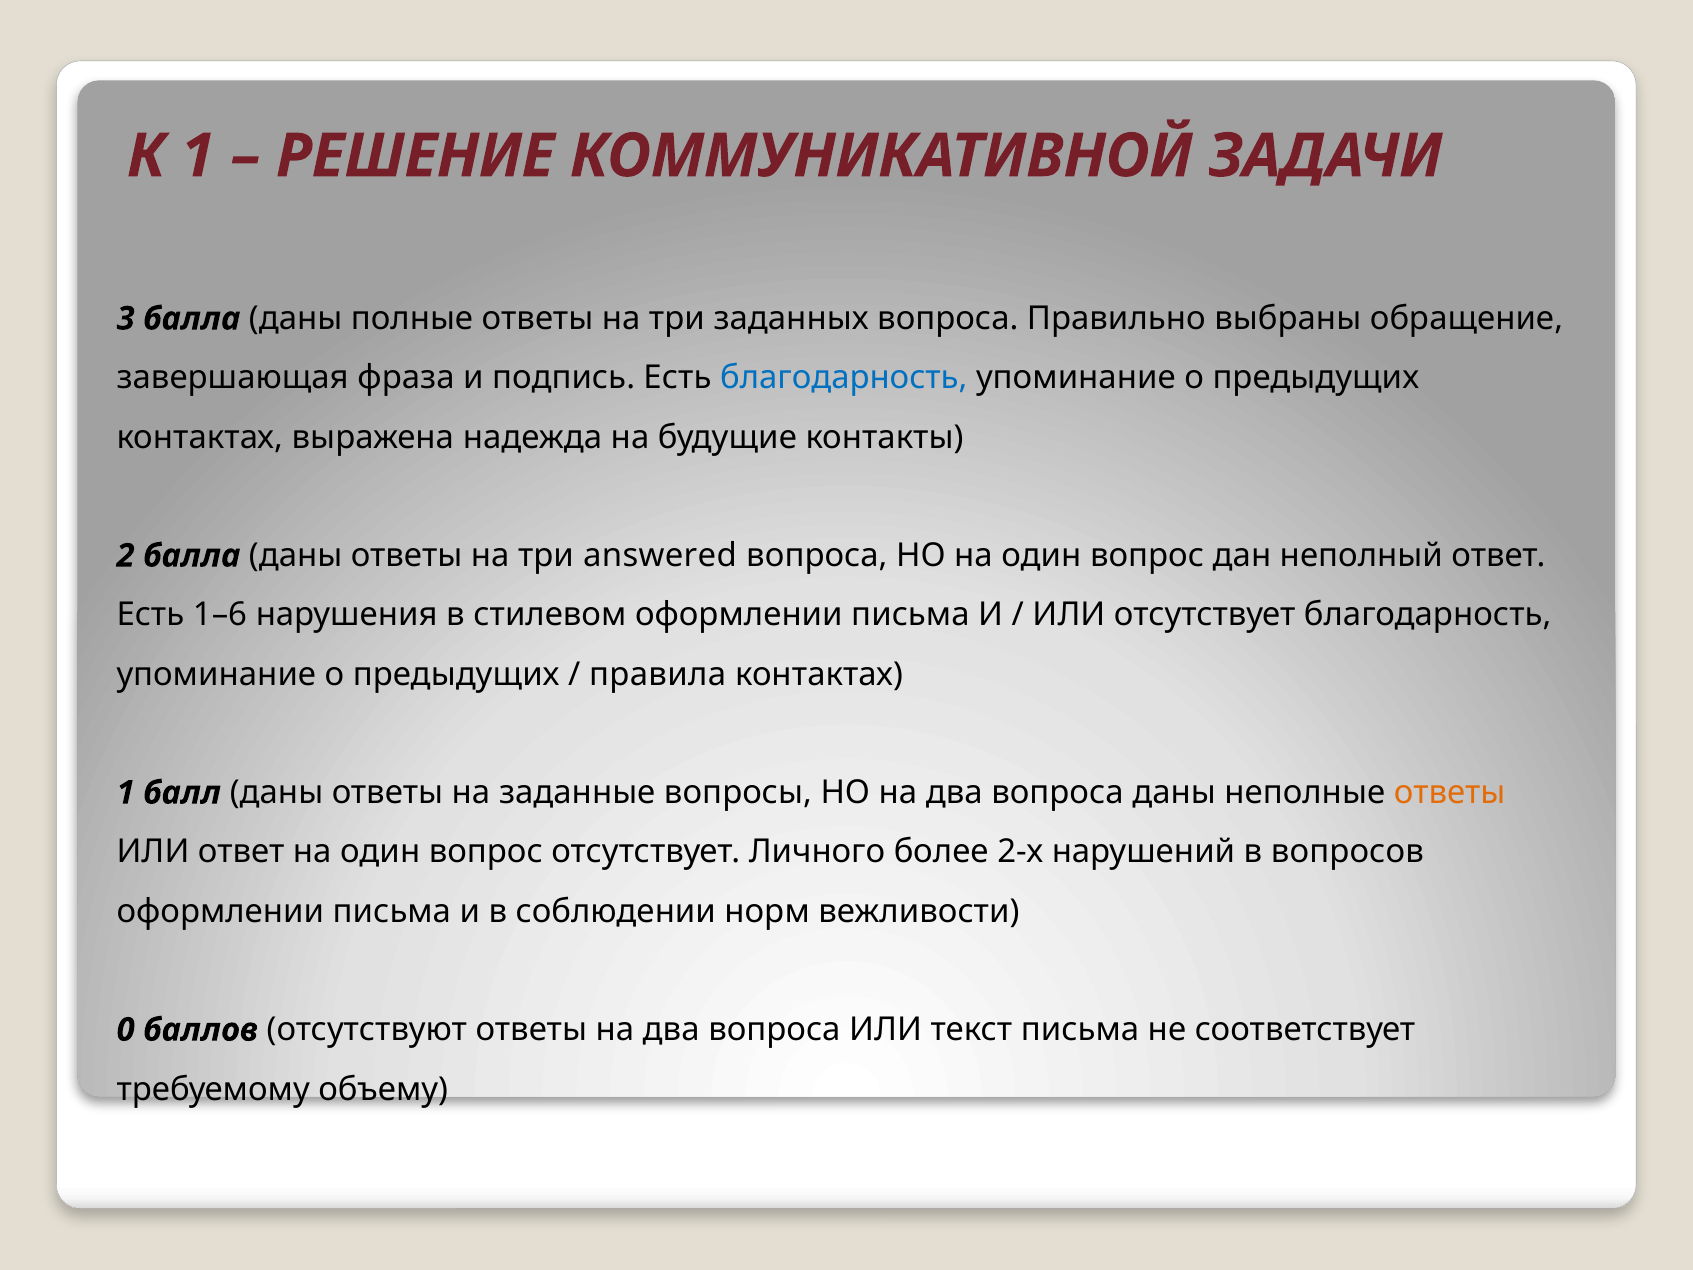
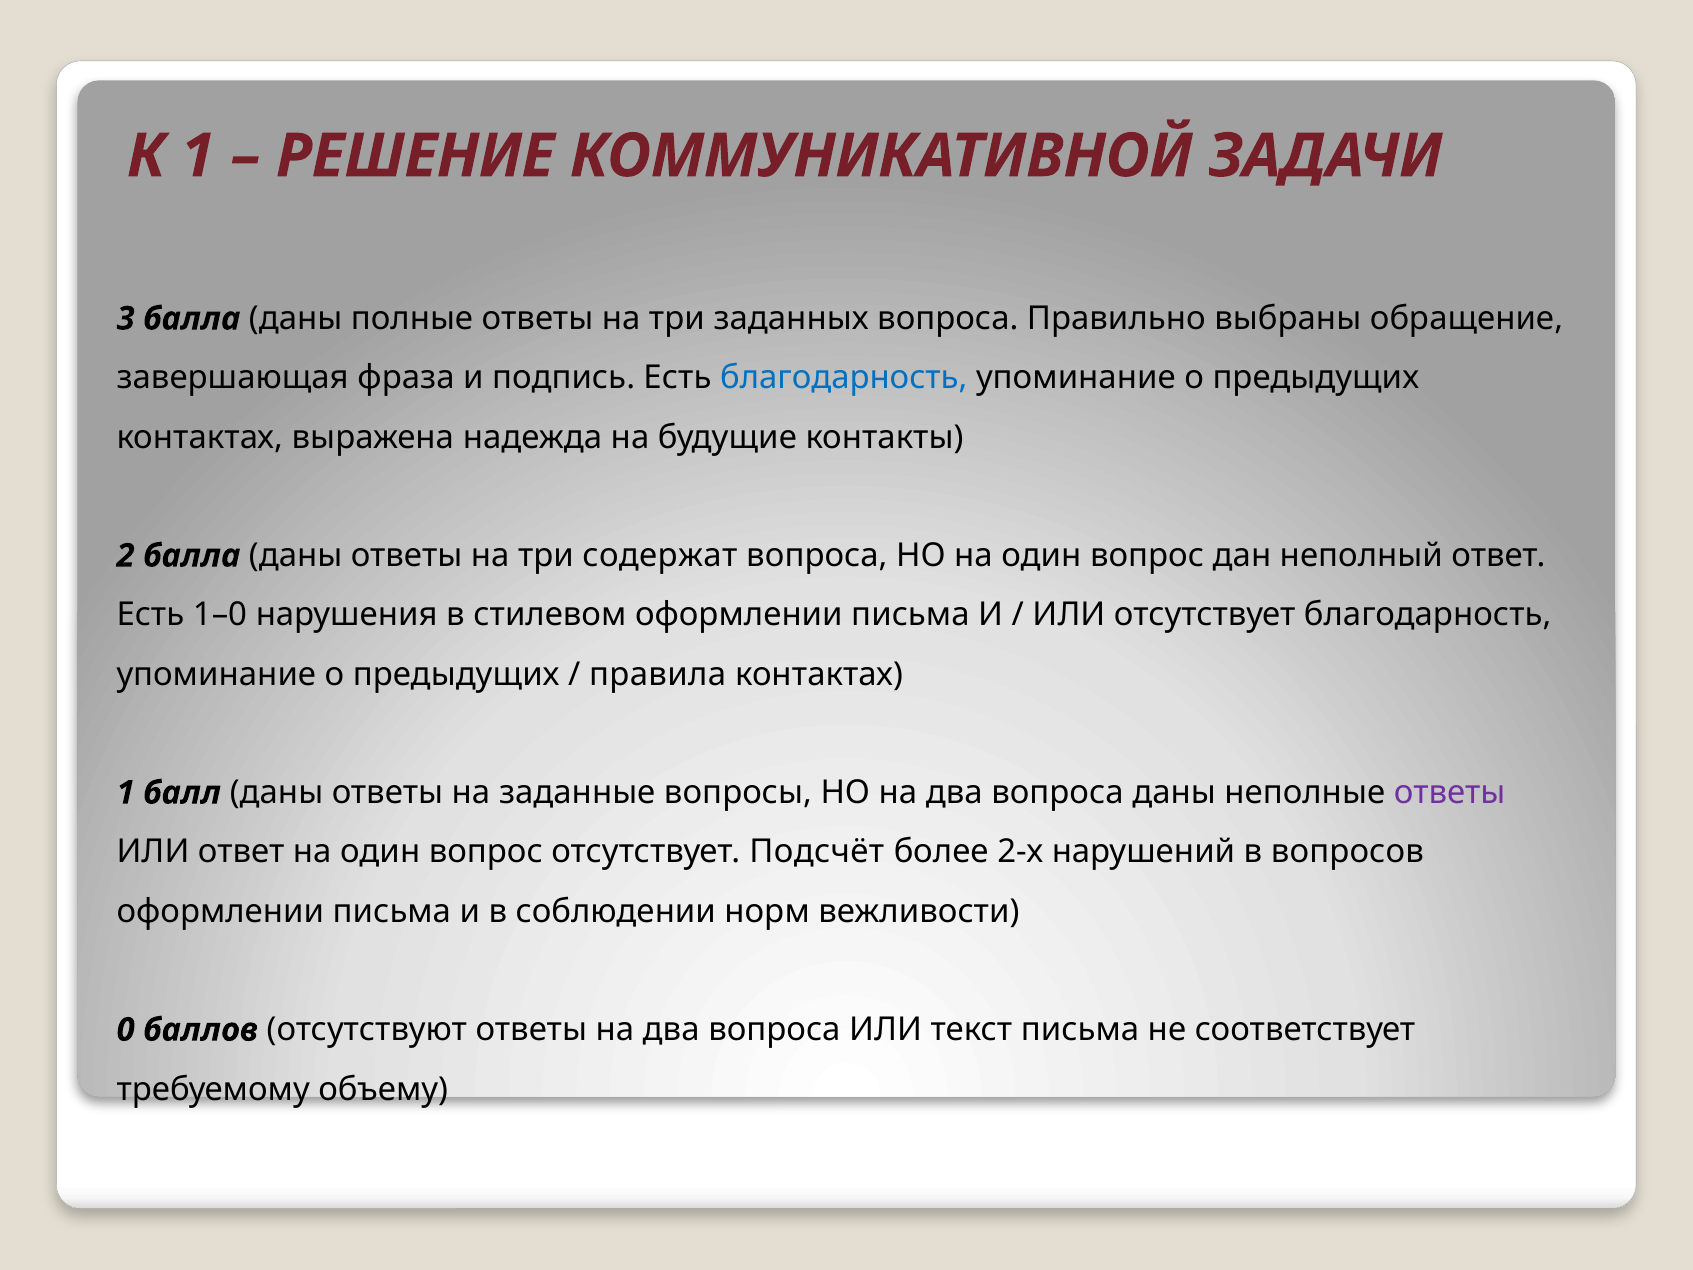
answered: answered -> содержат (660, 556)
1–6: 1–6 -> 1–0 (220, 615)
ответы colour: orange -> purple (1450, 793)
Личного: Личного -> Подсчёт (817, 852)
